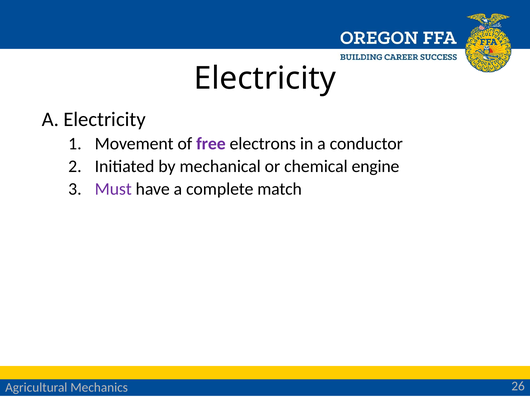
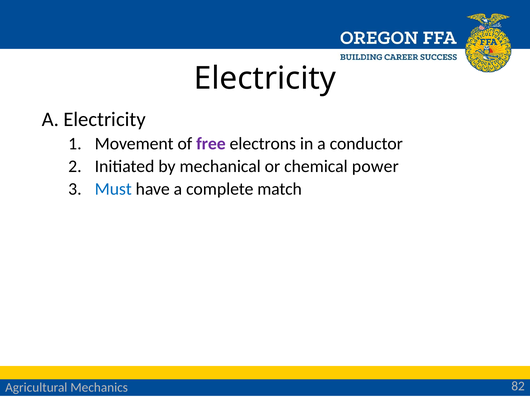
engine: engine -> power (375, 167)
Must colour: purple -> blue (113, 189)
26: 26 -> 82 (518, 387)
